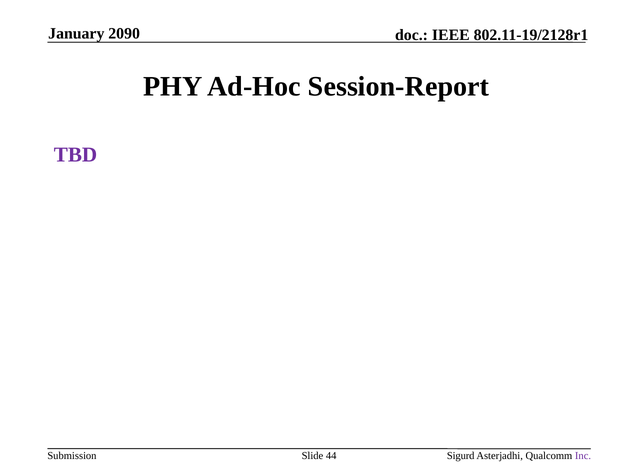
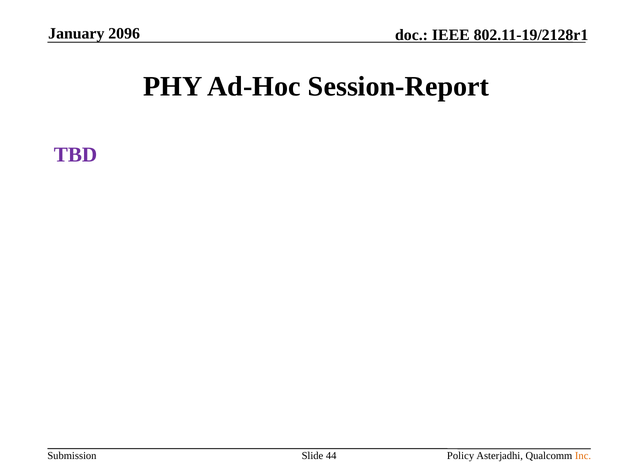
2090: 2090 -> 2096 (124, 34)
Sigurd: Sigurd -> Policy (461, 455)
Inc colour: purple -> orange (583, 455)
